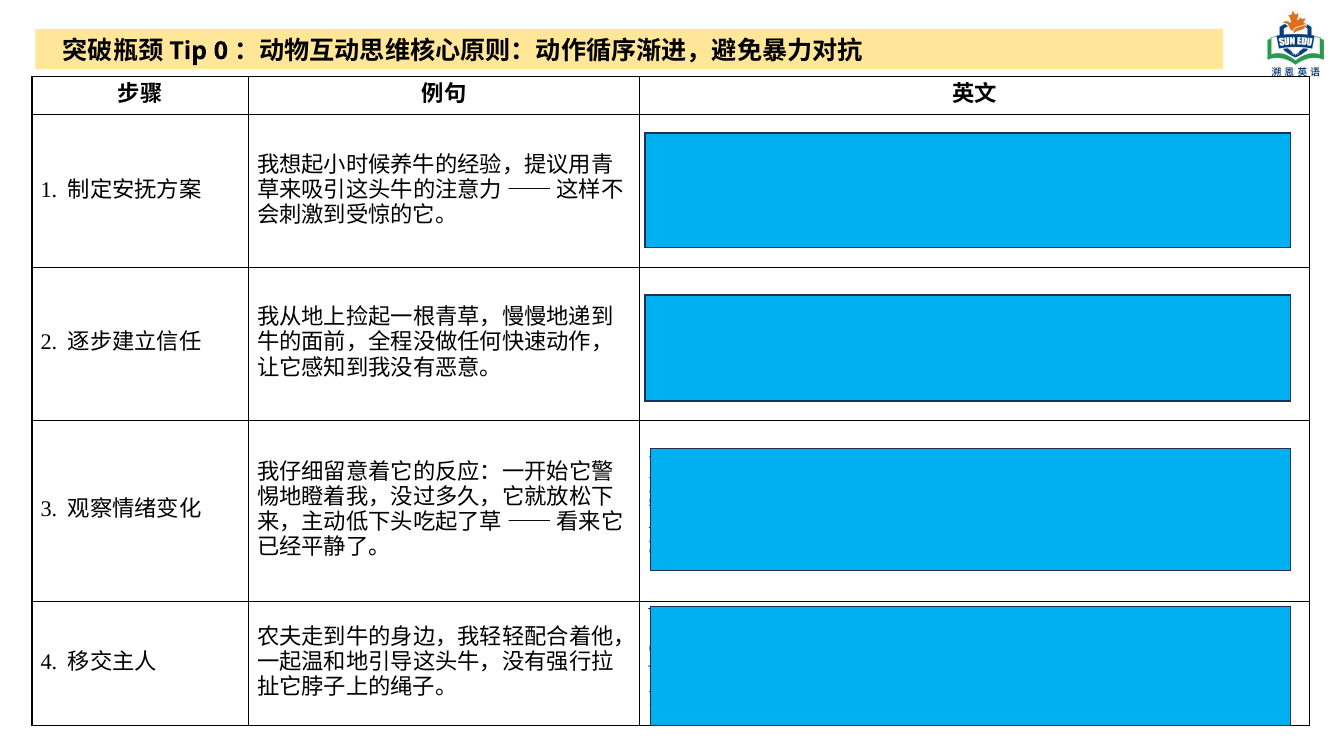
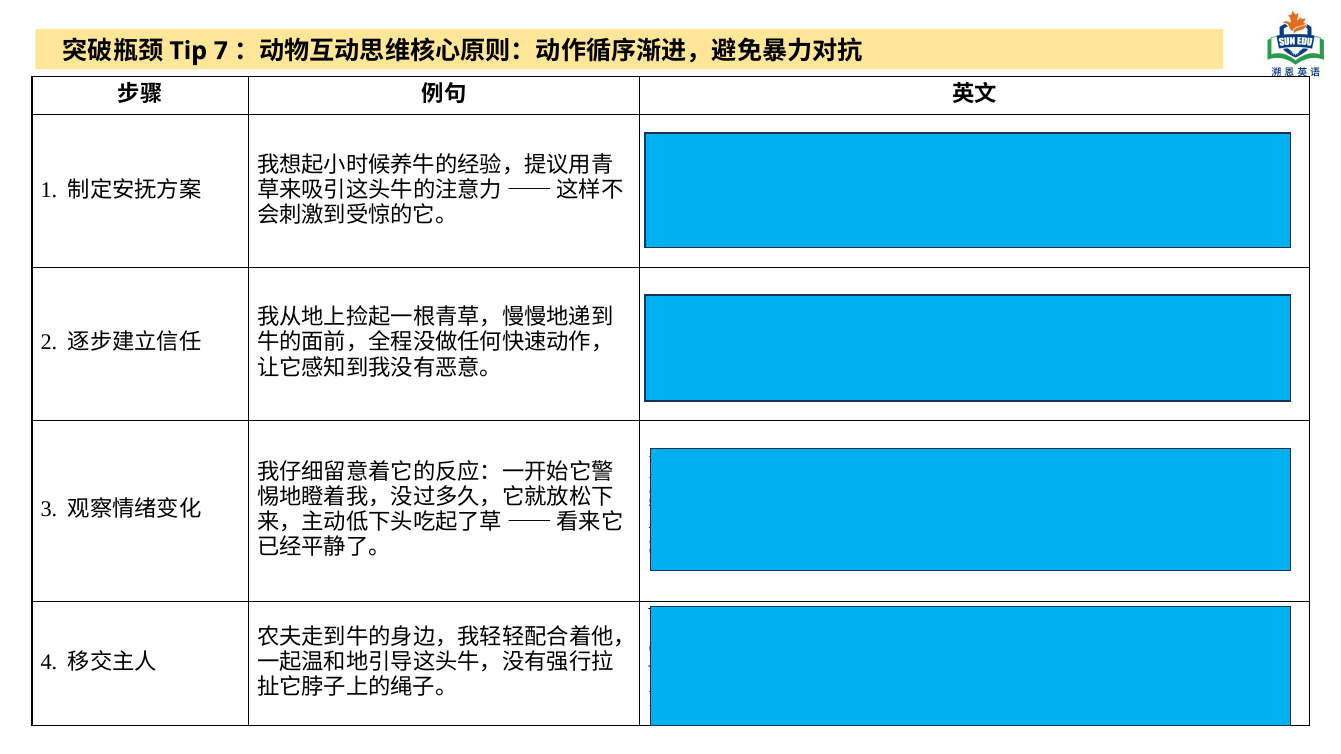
0: 0 -> 7 (221, 51)
